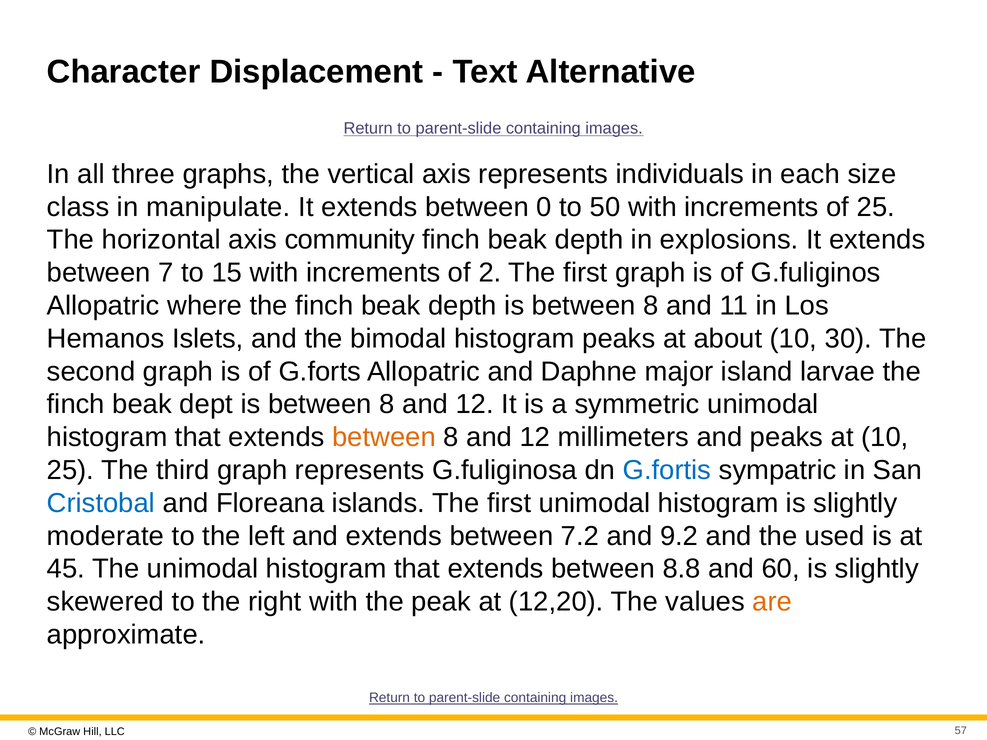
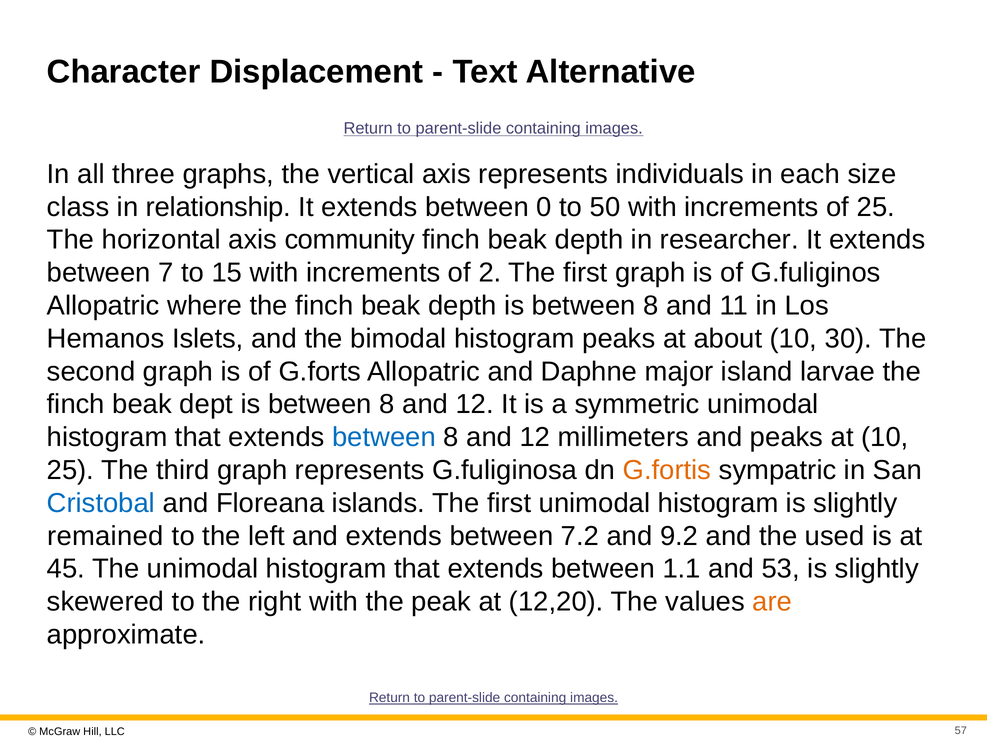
manipulate: manipulate -> relationship (219, 207)
explosions: explosions -> researcher (729, 240)
between colour: orange -> blue (384, 437)
G.fortis colour: blue -> orange (667, 470)
moderate: moderate -> remained (105, 536)
8.8: 8.8 -> 1.1 (682, 569)
60: 60 -> 53 (781, 569)
